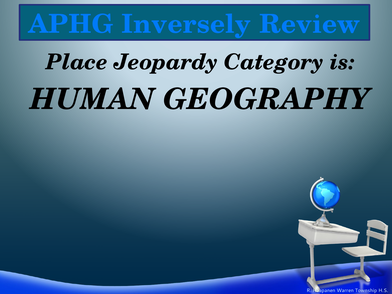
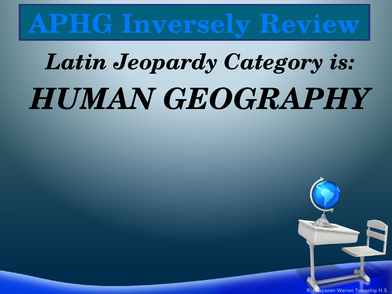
Place: Place -> Latin (77, 62)
